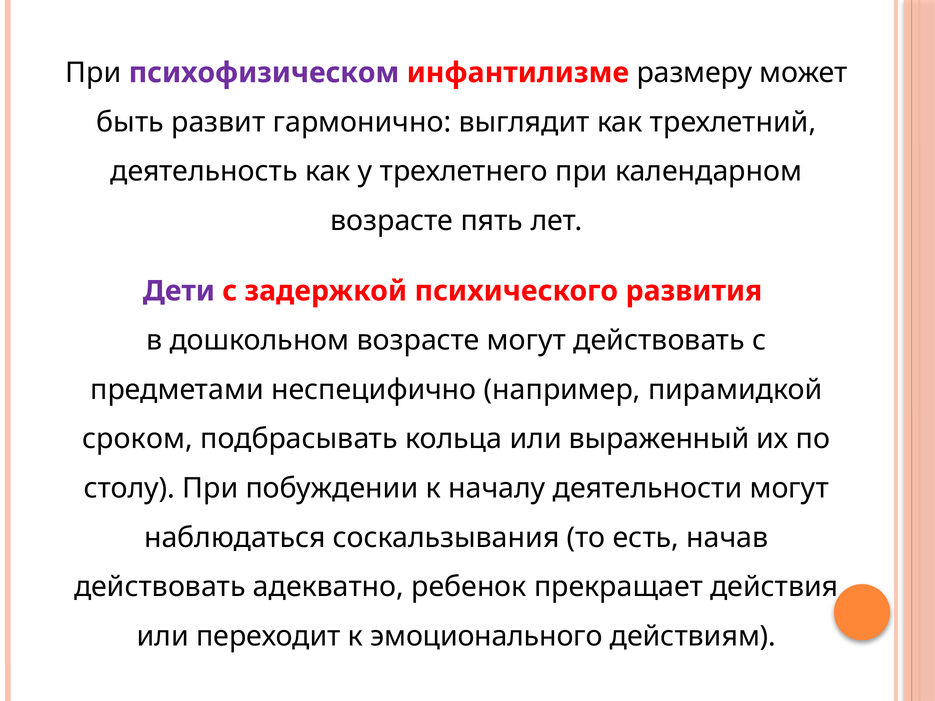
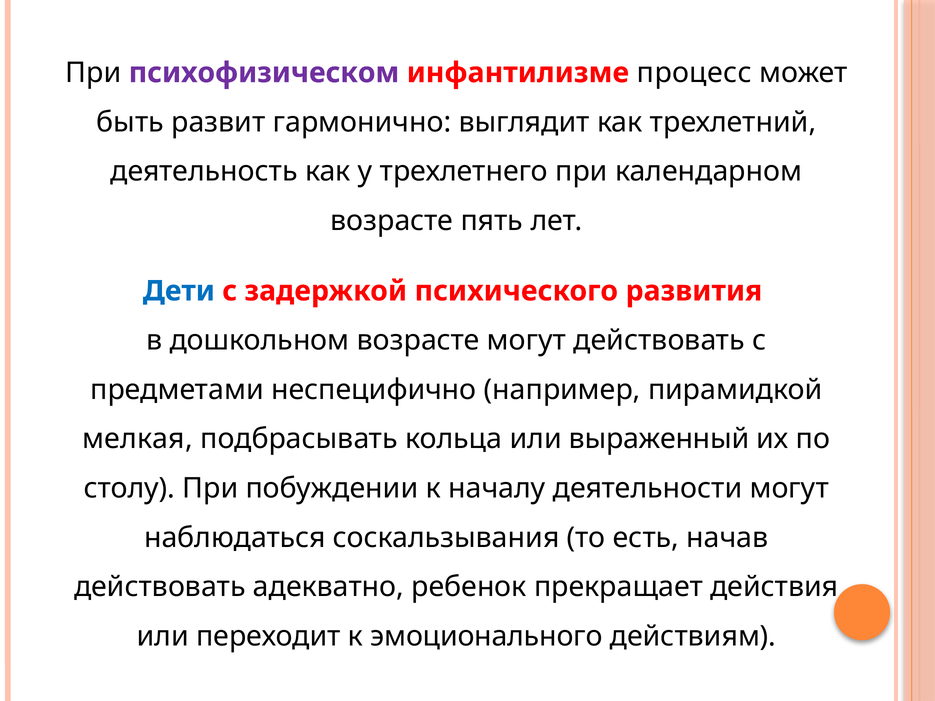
размеру: размеру -> процесс (694, 73)
Дети colour: purple -> blue (179, 291)
сроком: сроком -> мелкая (138, 439)
